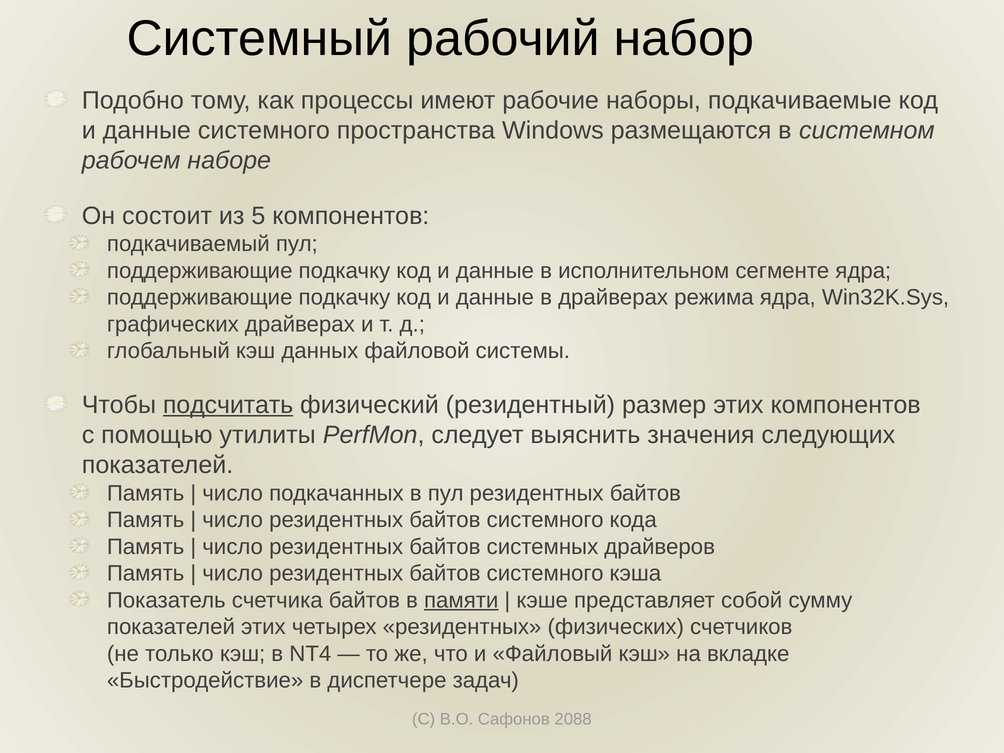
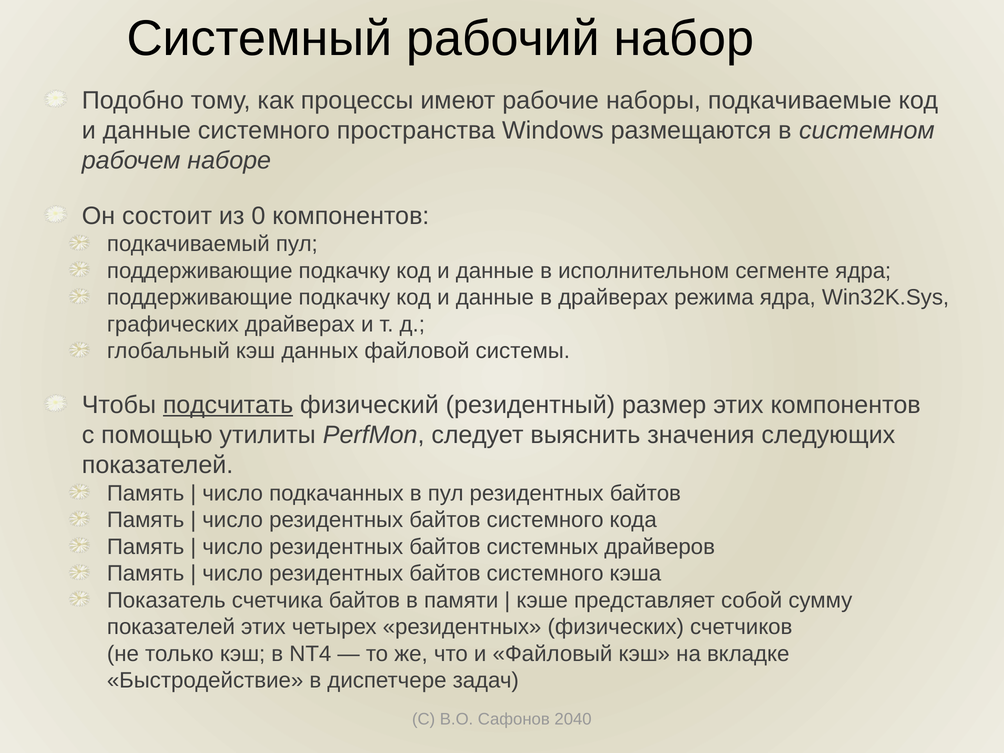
5: 5 -> 0 (258, 216)
памяти underline: present -> none (461, 600)
2088: 2088 -> 2040 (573, 719)
